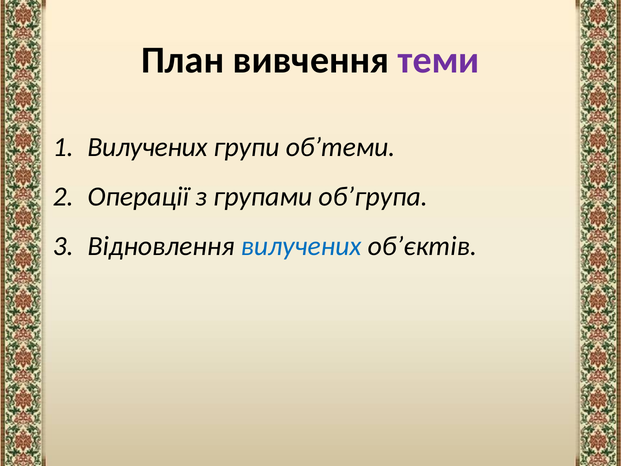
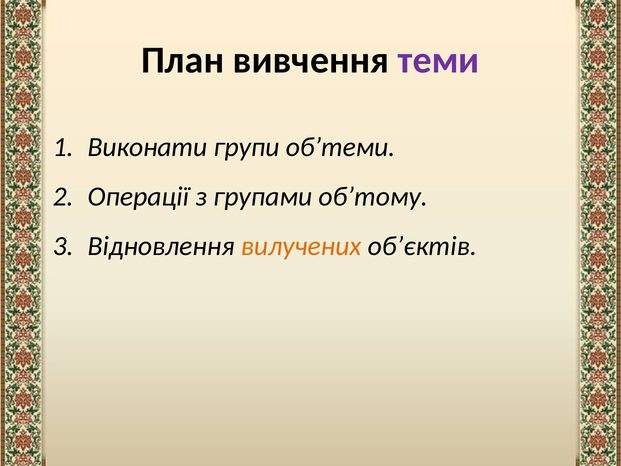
Вилучених: Вилучених -> Виконати (147, 147)
об’група: об’група -> об’тому (373, 197)
вилучених colour: blue -> orange (301, 246)
